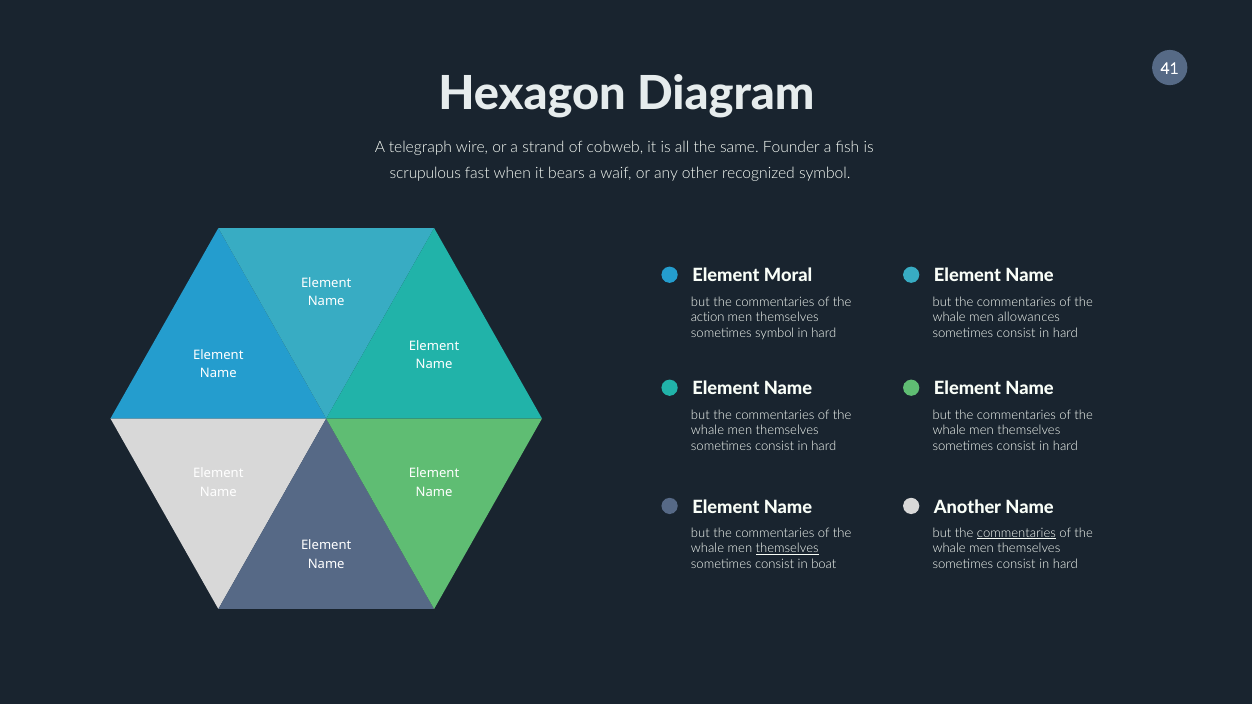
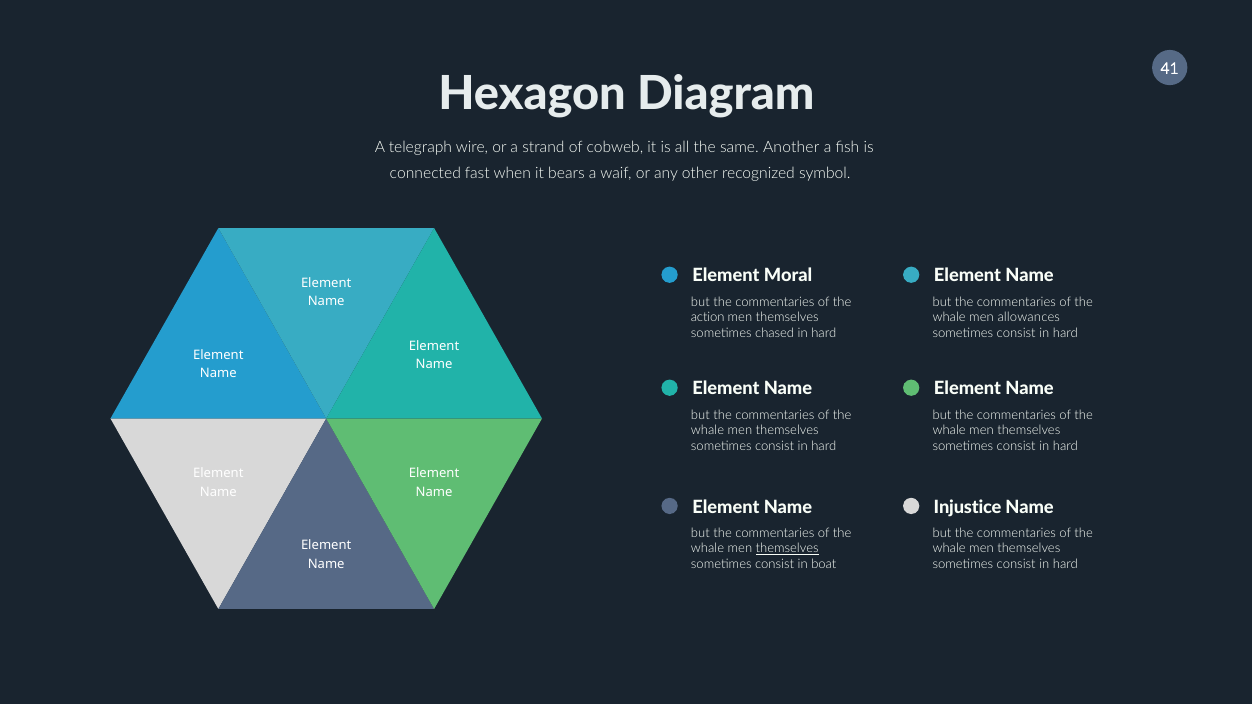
Founder: Founder -> Another (791, 147)
scrupulous: scrupulous -> connected (425, 174)
sometimes symbol: symbol -> chased (775, 333)
Another: Another -> Injustice (968, 507)
commentaries underline: present -> none (1016, 533)
